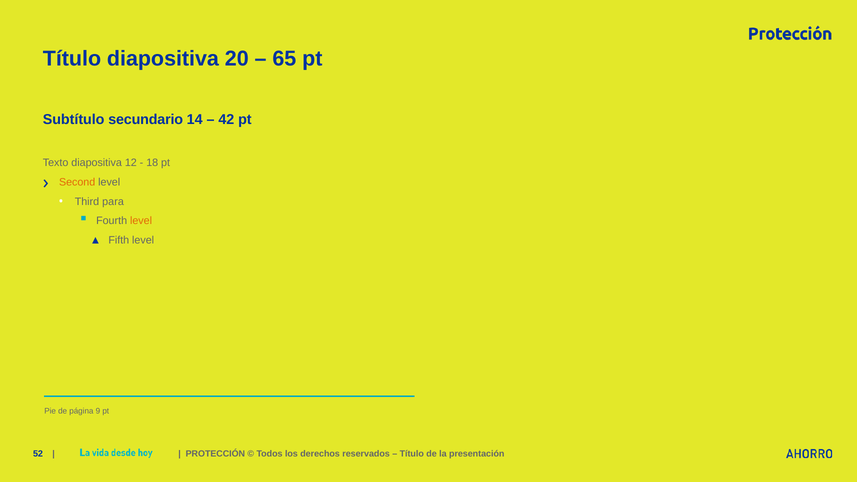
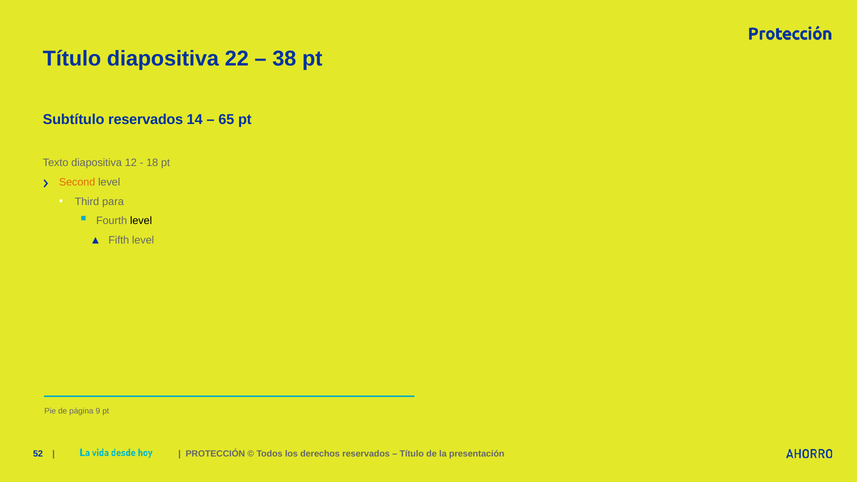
20: 20 -> 22 (237, 59)
65: 65 -> 38 (284, 59)
Subtítulo secundario: secundario -> reservados (146, 120)
42: 42 -> 65 (226, 120)
level colour: orange -> black (141, 221)
